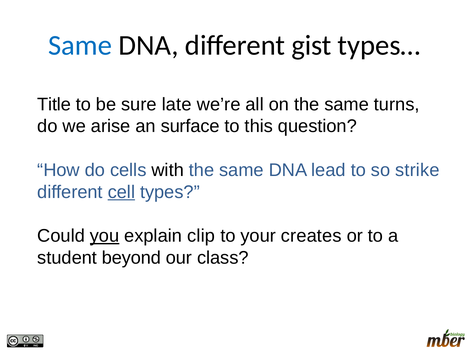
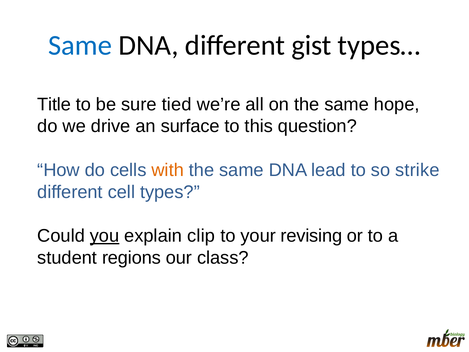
late: late -> tied (177, 104)
turns: turns -> hope (397, 104)
arise: arise -> drive (111, 126)
with colour: black -> orange (168, 170)
cell underline: present -> none (121, 192)
creates: creates -> revising (311, 236)
beyond: beyond -> regions (131, 258)
